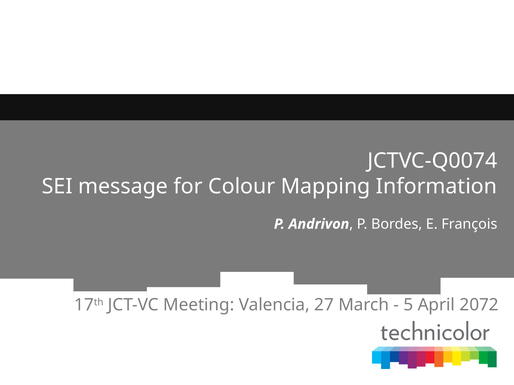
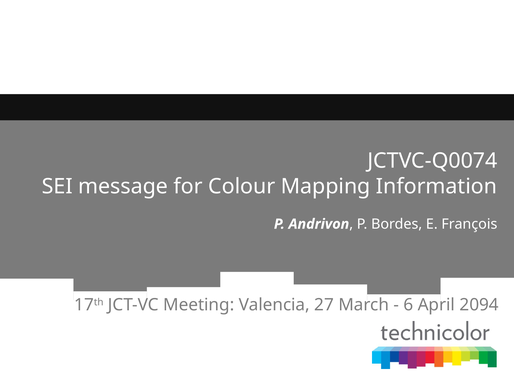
5: 5 -> 6 (408, 305)
2072: 2072 -> 2094 (479, 305)
